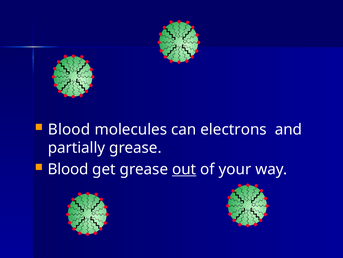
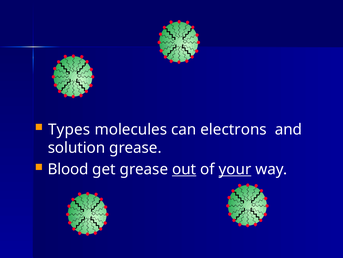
Blood: Blood -> Types (69, 129)
partially: partially -> solution (76, 147)
your underline: none -> present (235, 169)
